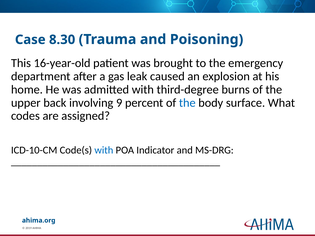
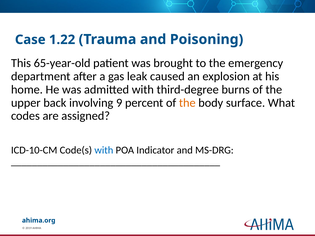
8.30: 8.30 -> 1.22 (62, 40)
16-year-old: 16-year-old -> 65-year-old (62, 63)
the colour: blue -> orange (187, 103)
